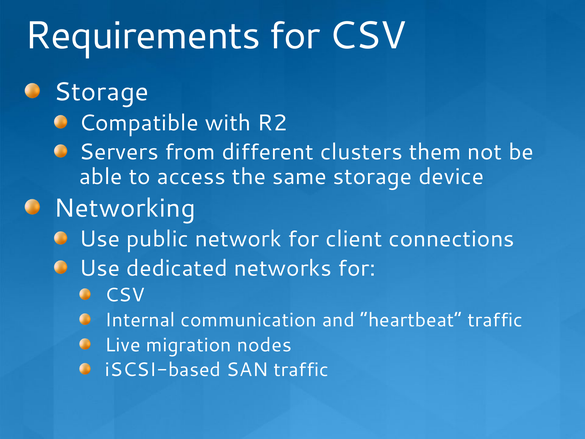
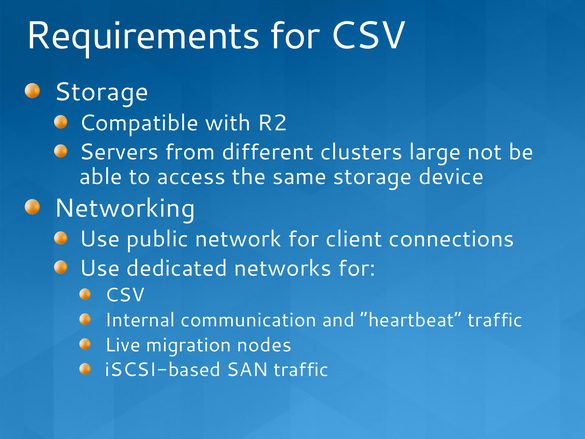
them: them -> large (435, 152)
